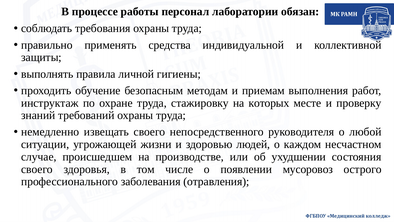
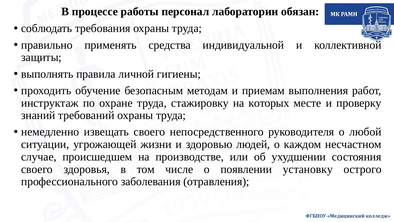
мусоровоз: мусоровоз -> установку (308, 169)
